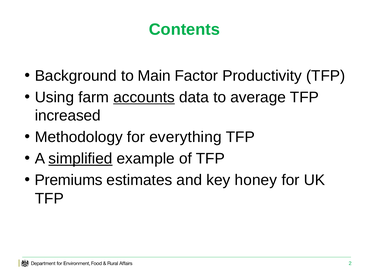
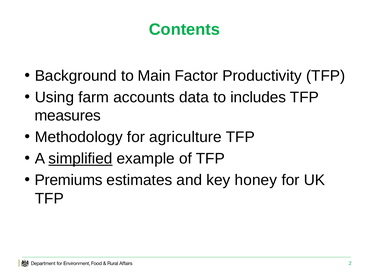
accounts underline: present -> none (144, 98)
average: average -> includes (258, 98)
increased: increased -> measures (68, 116)
everything: everything -> agriculture (185, 138)
